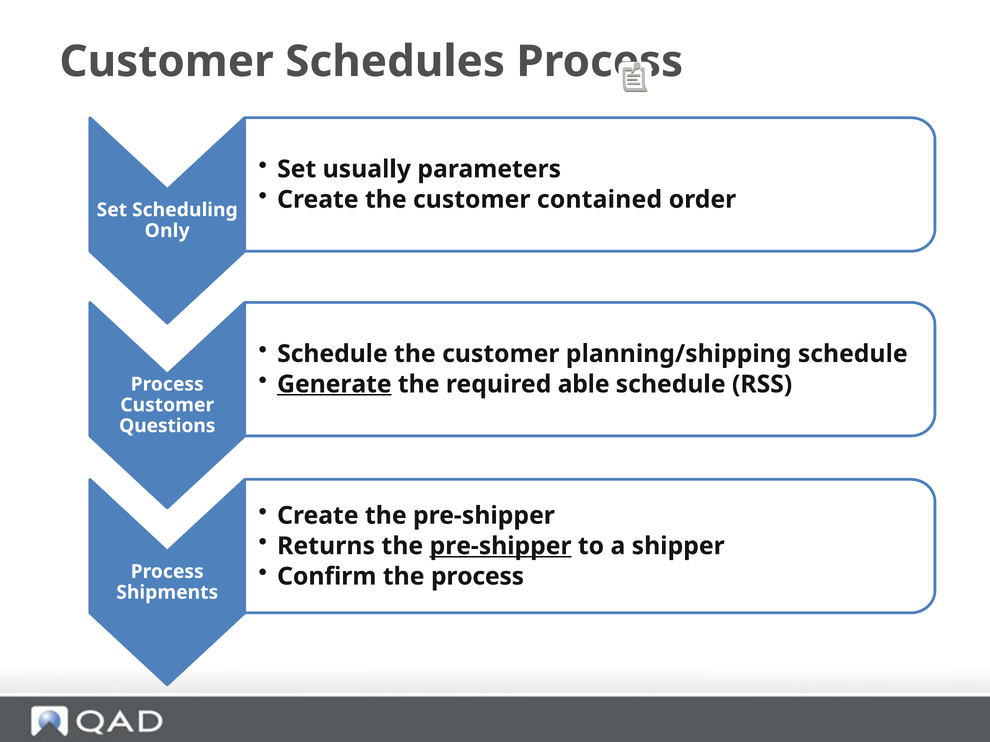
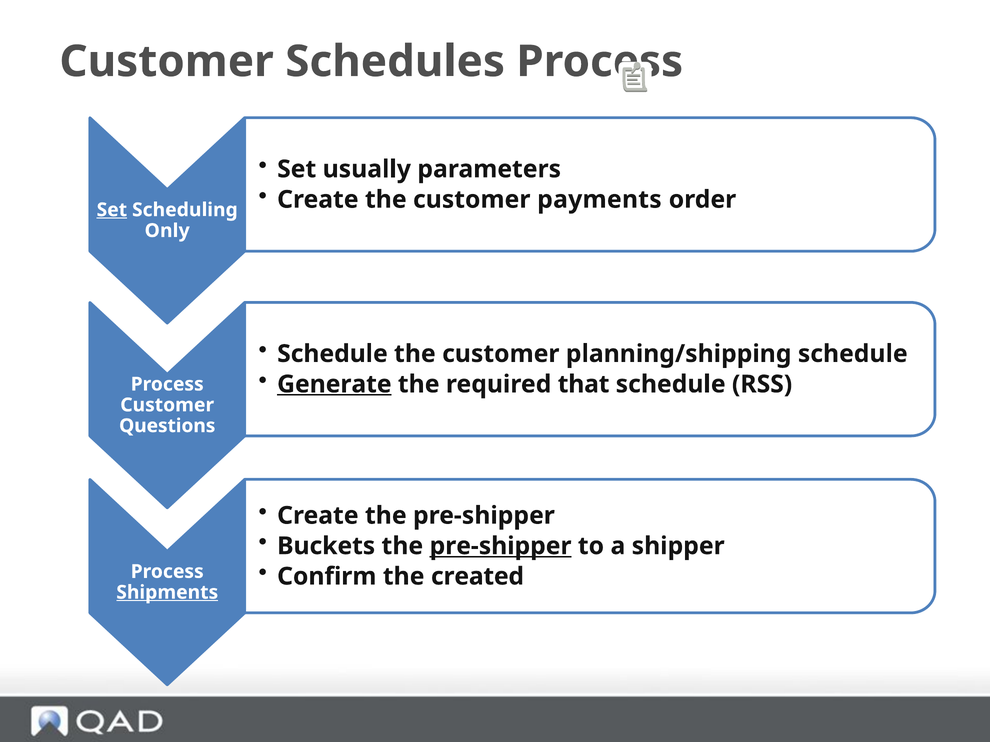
contained: contained -> payments (599, 200)
Set underline: none -> present (112, 210)
able: able -> that (584, 384)
Returns: Returns -> Buckets (326, 546)
the process: process -> created (477, 577)
Shipments underline: none -> present (167, 593)
